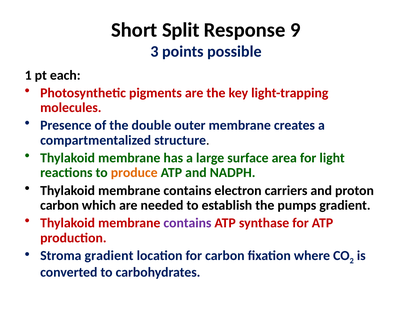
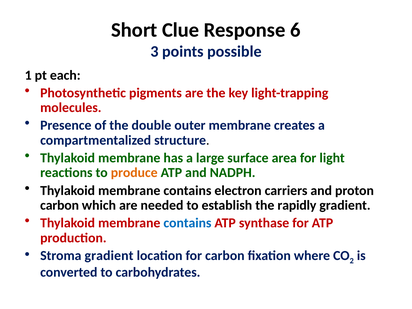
Split: Split -> Clue (181, 30)
9: 9 -> 6 (295, 30)
pumps: pumps -> rapidly (297, 205)
contains colour: purple -> blue (187, 223)
